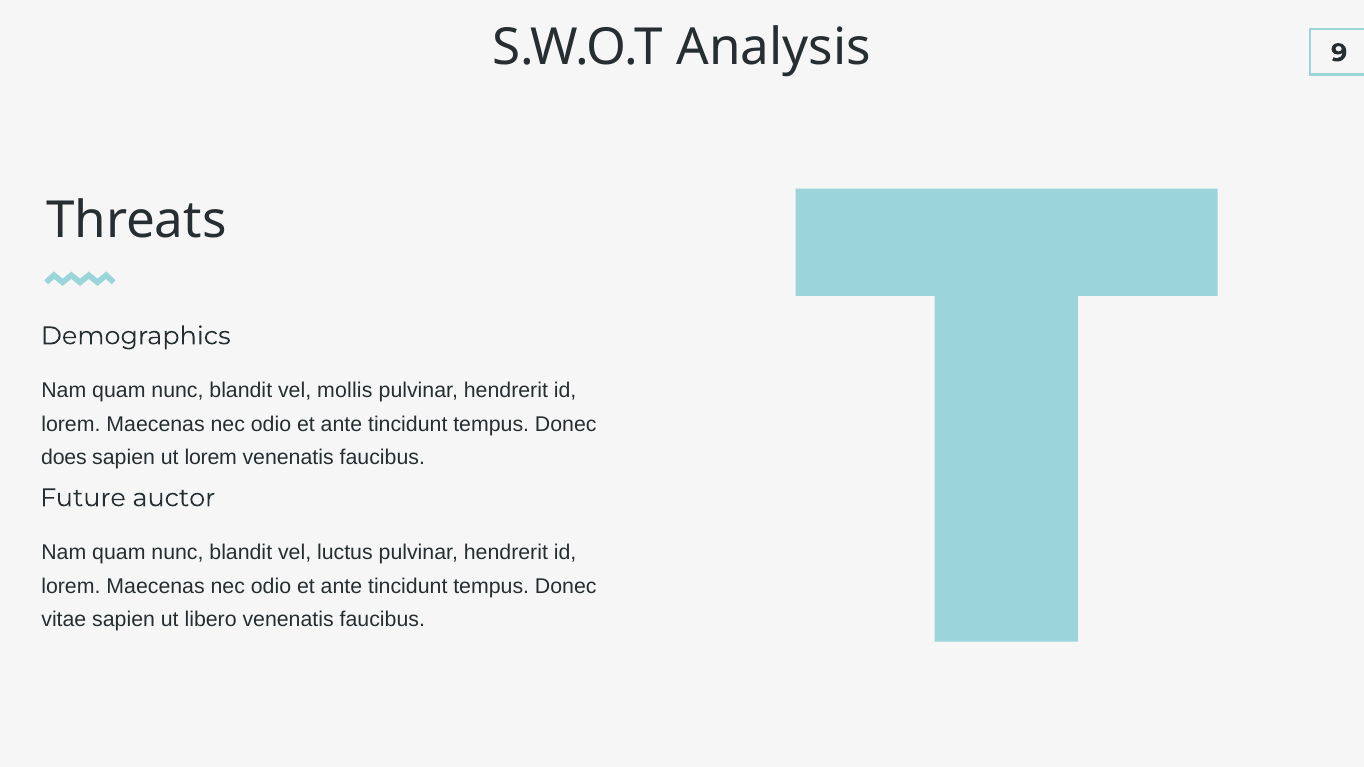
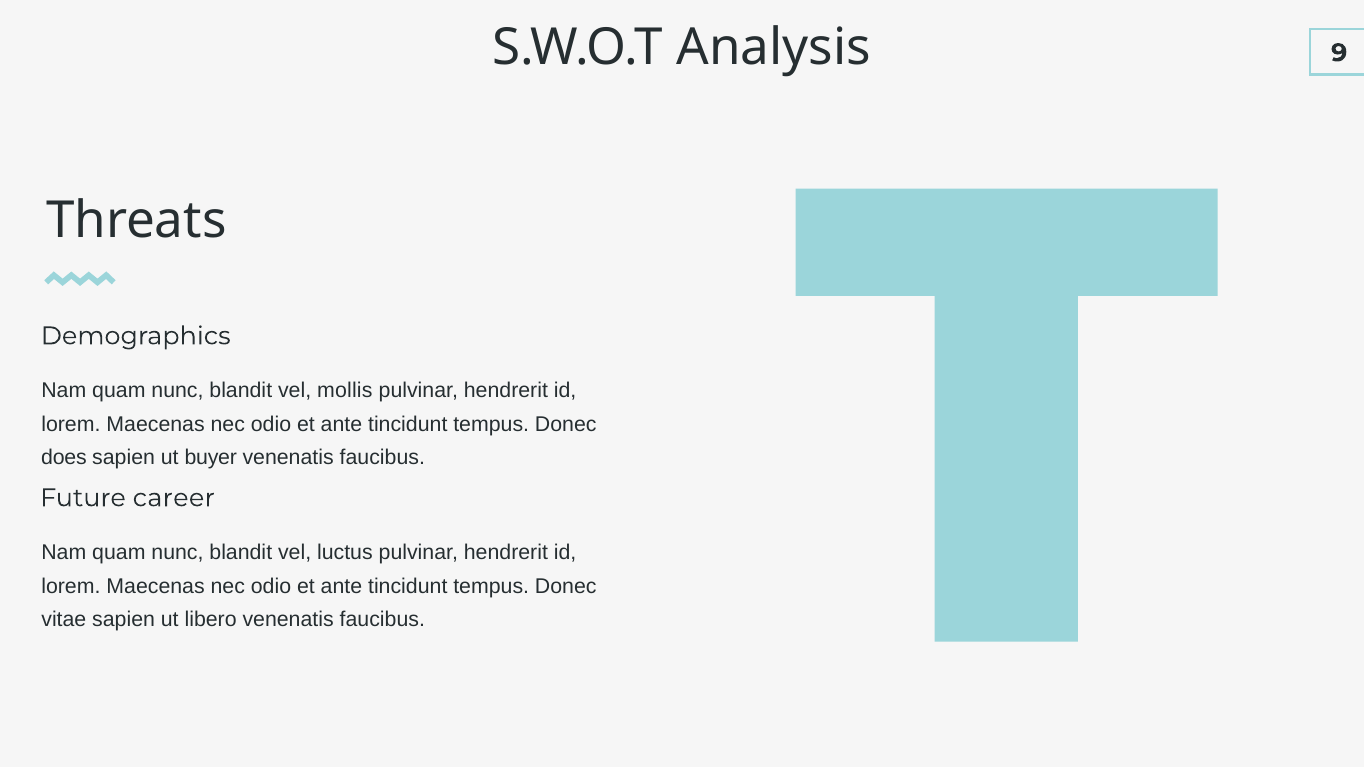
ut lorem: lorem -> buyer (211, 458)
auctor: auctor -> career (174, 498)
